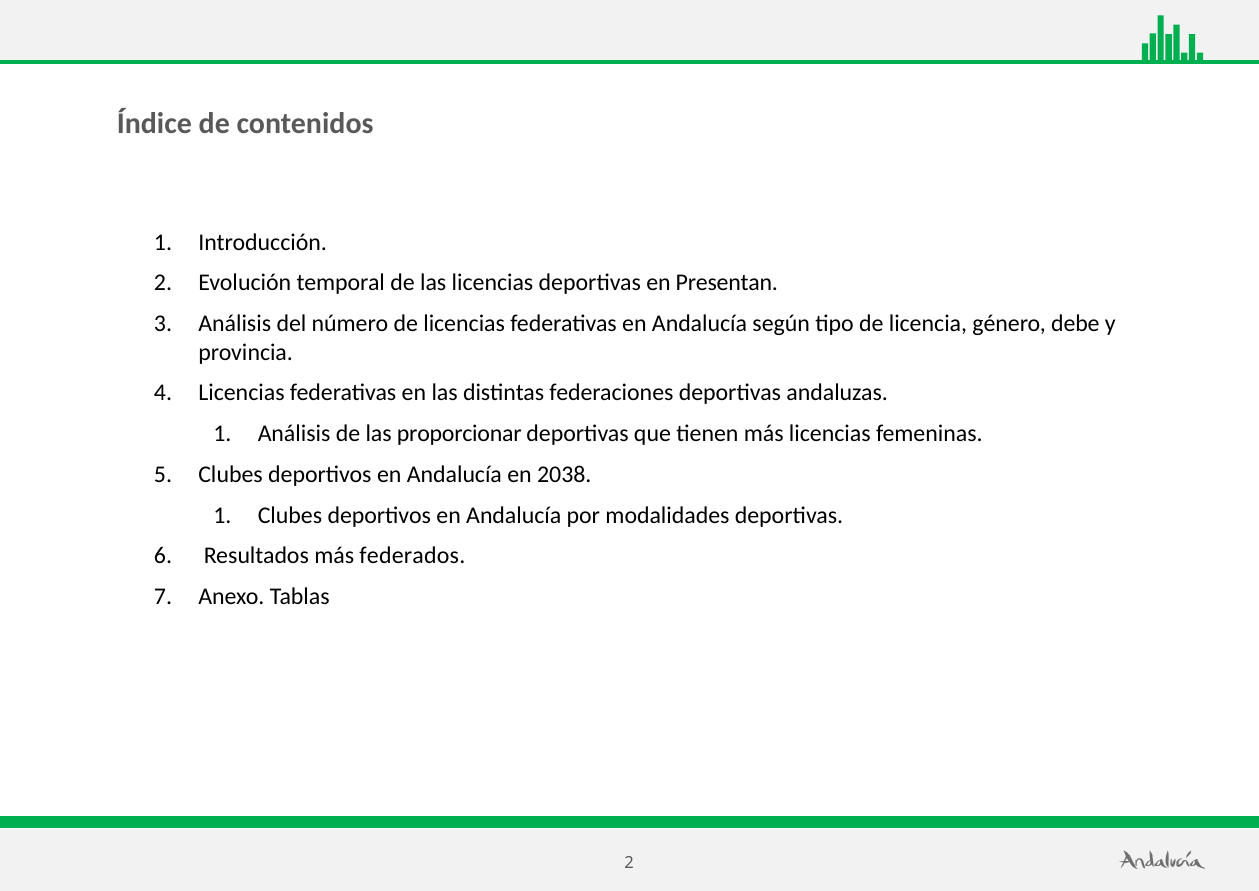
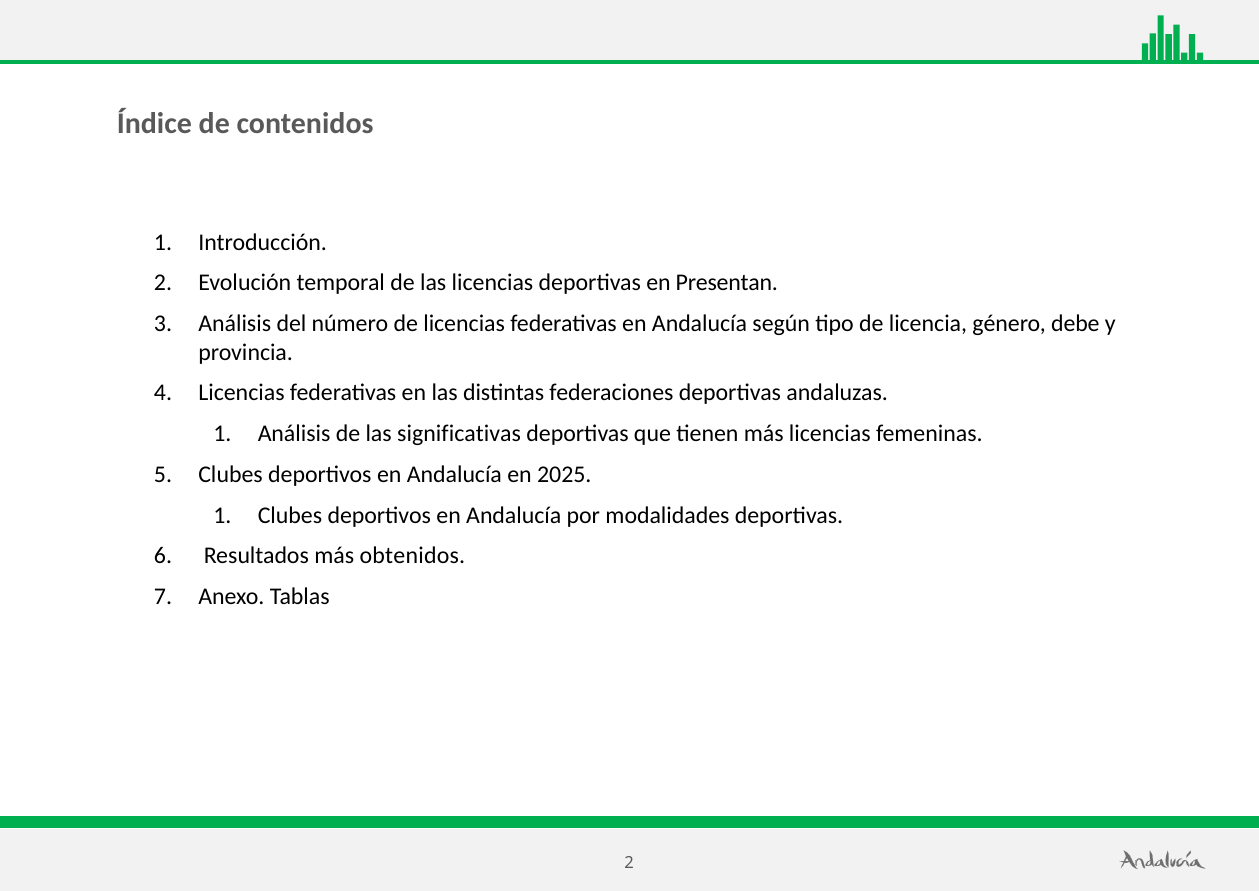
proporcionar: proporcionar -> significativas (459, 433)
2038: 2038 -> 2025 (564, 474)
federados: federados -> obtenidos (412, 555)
